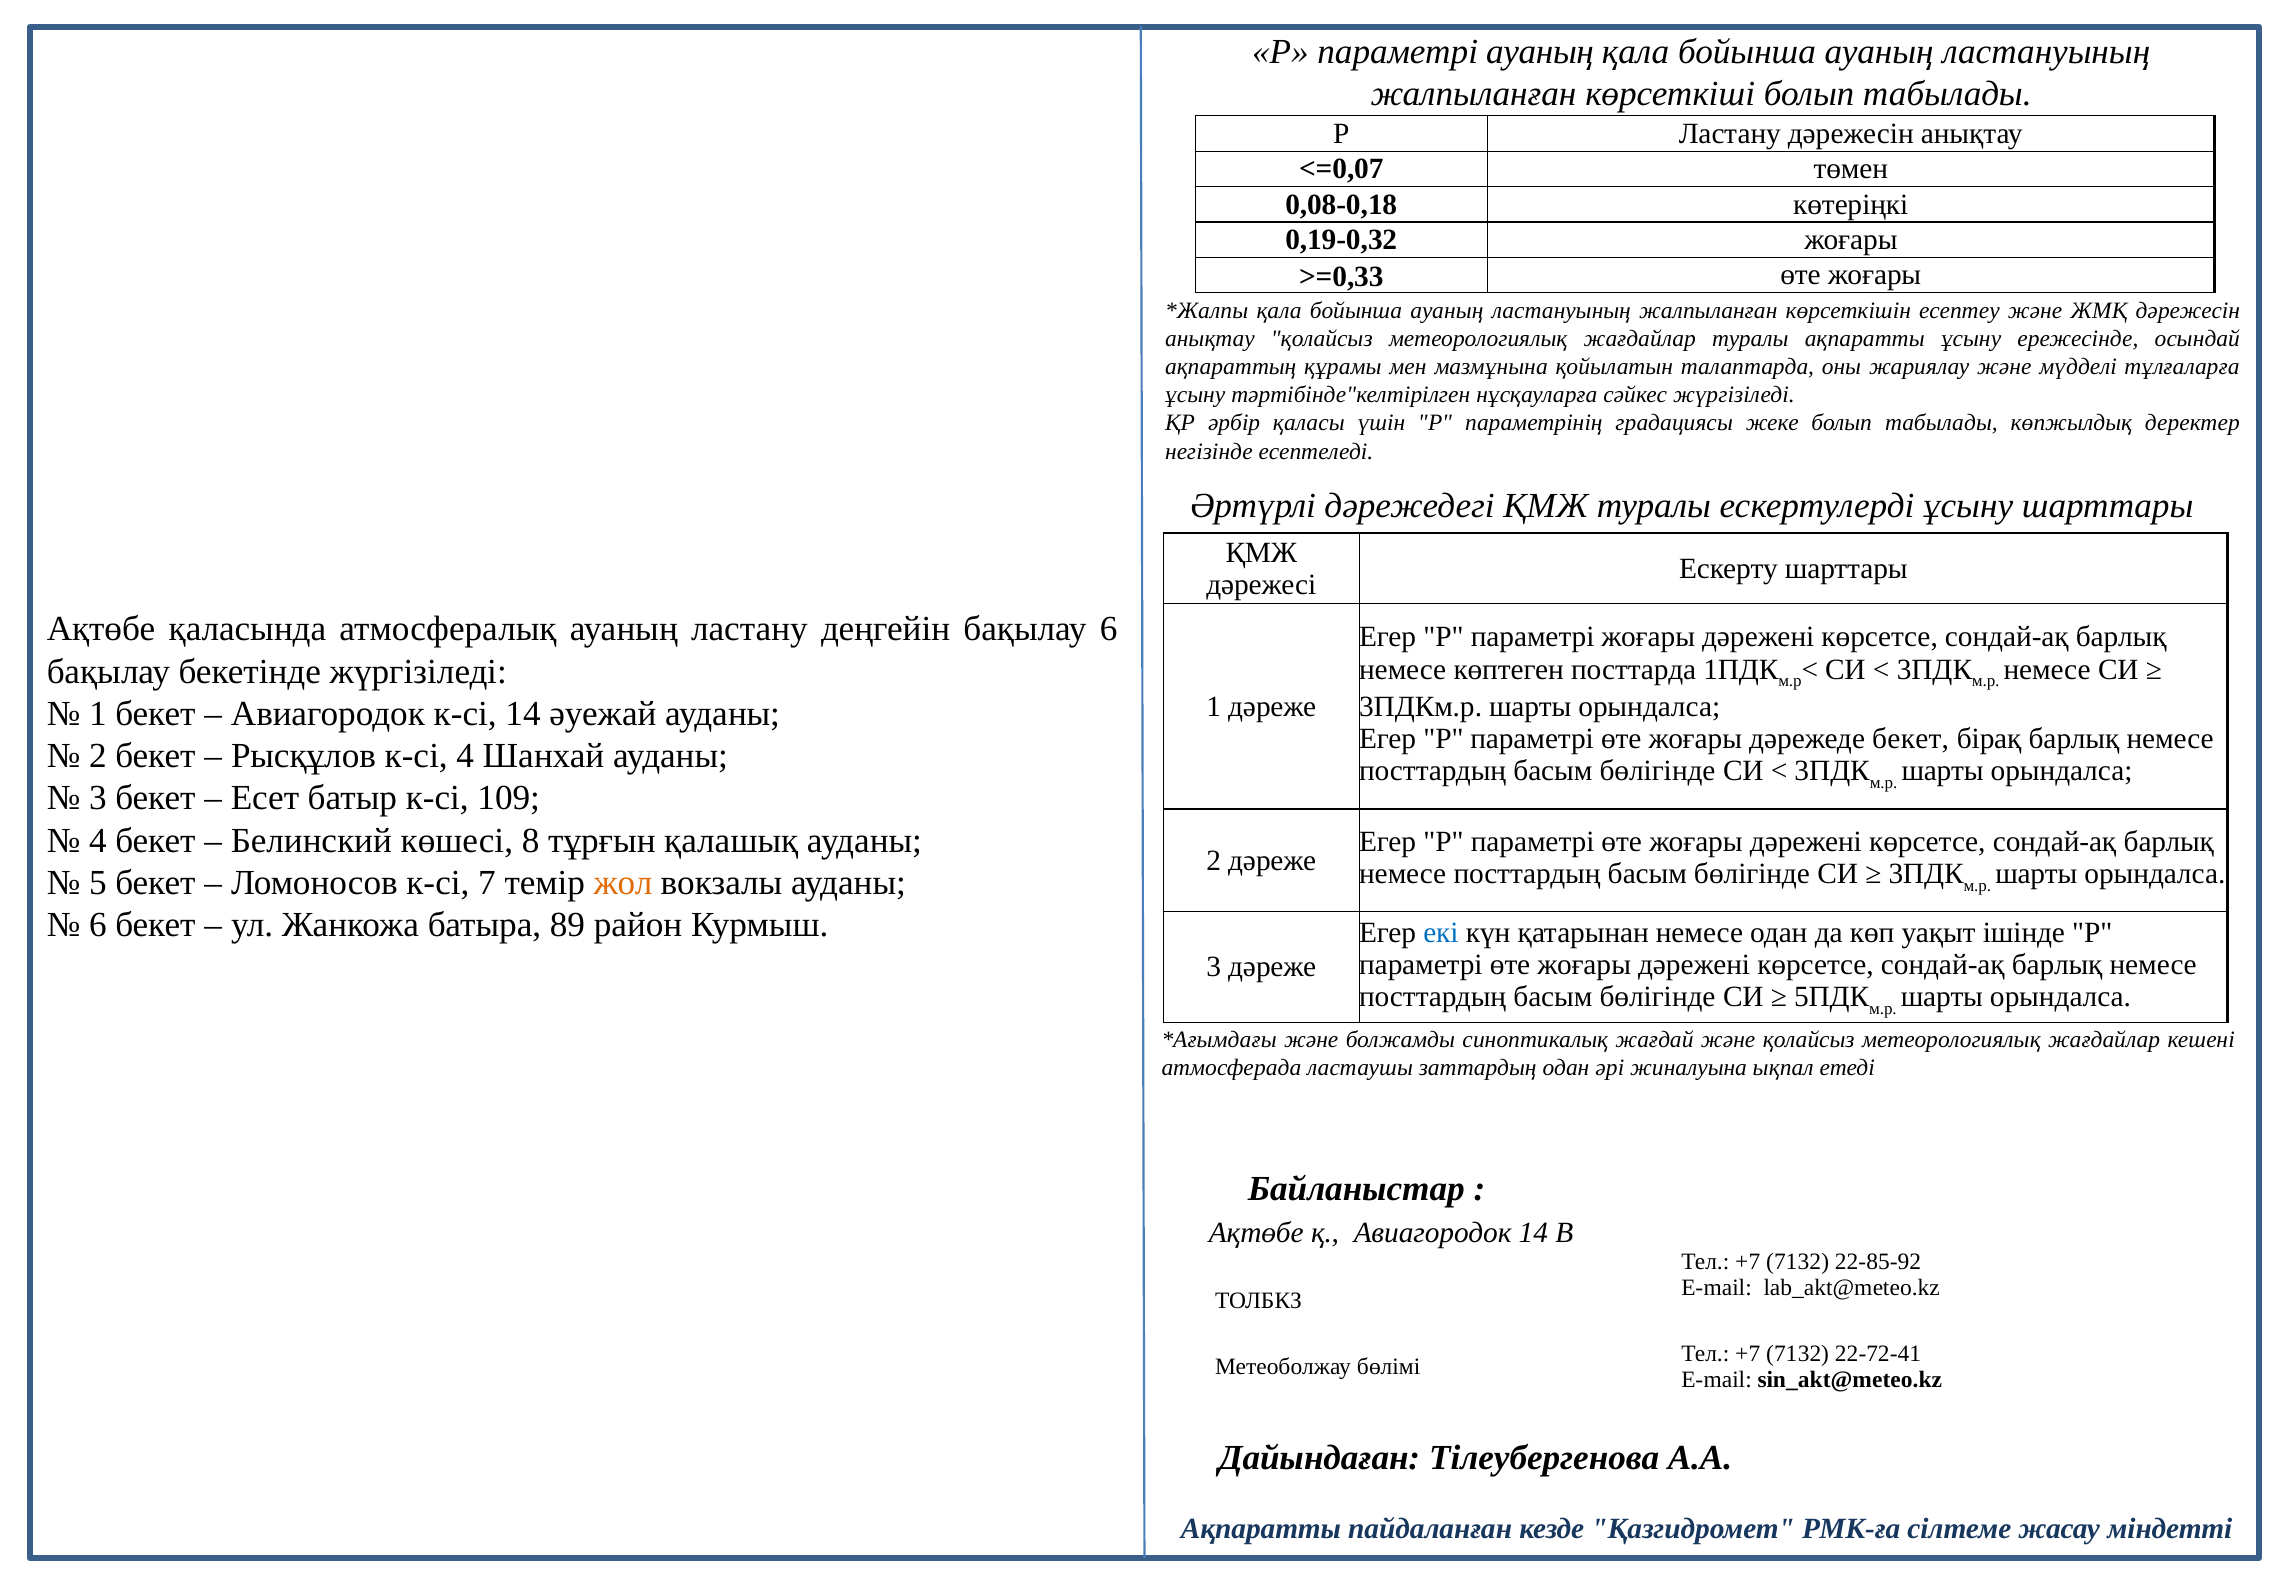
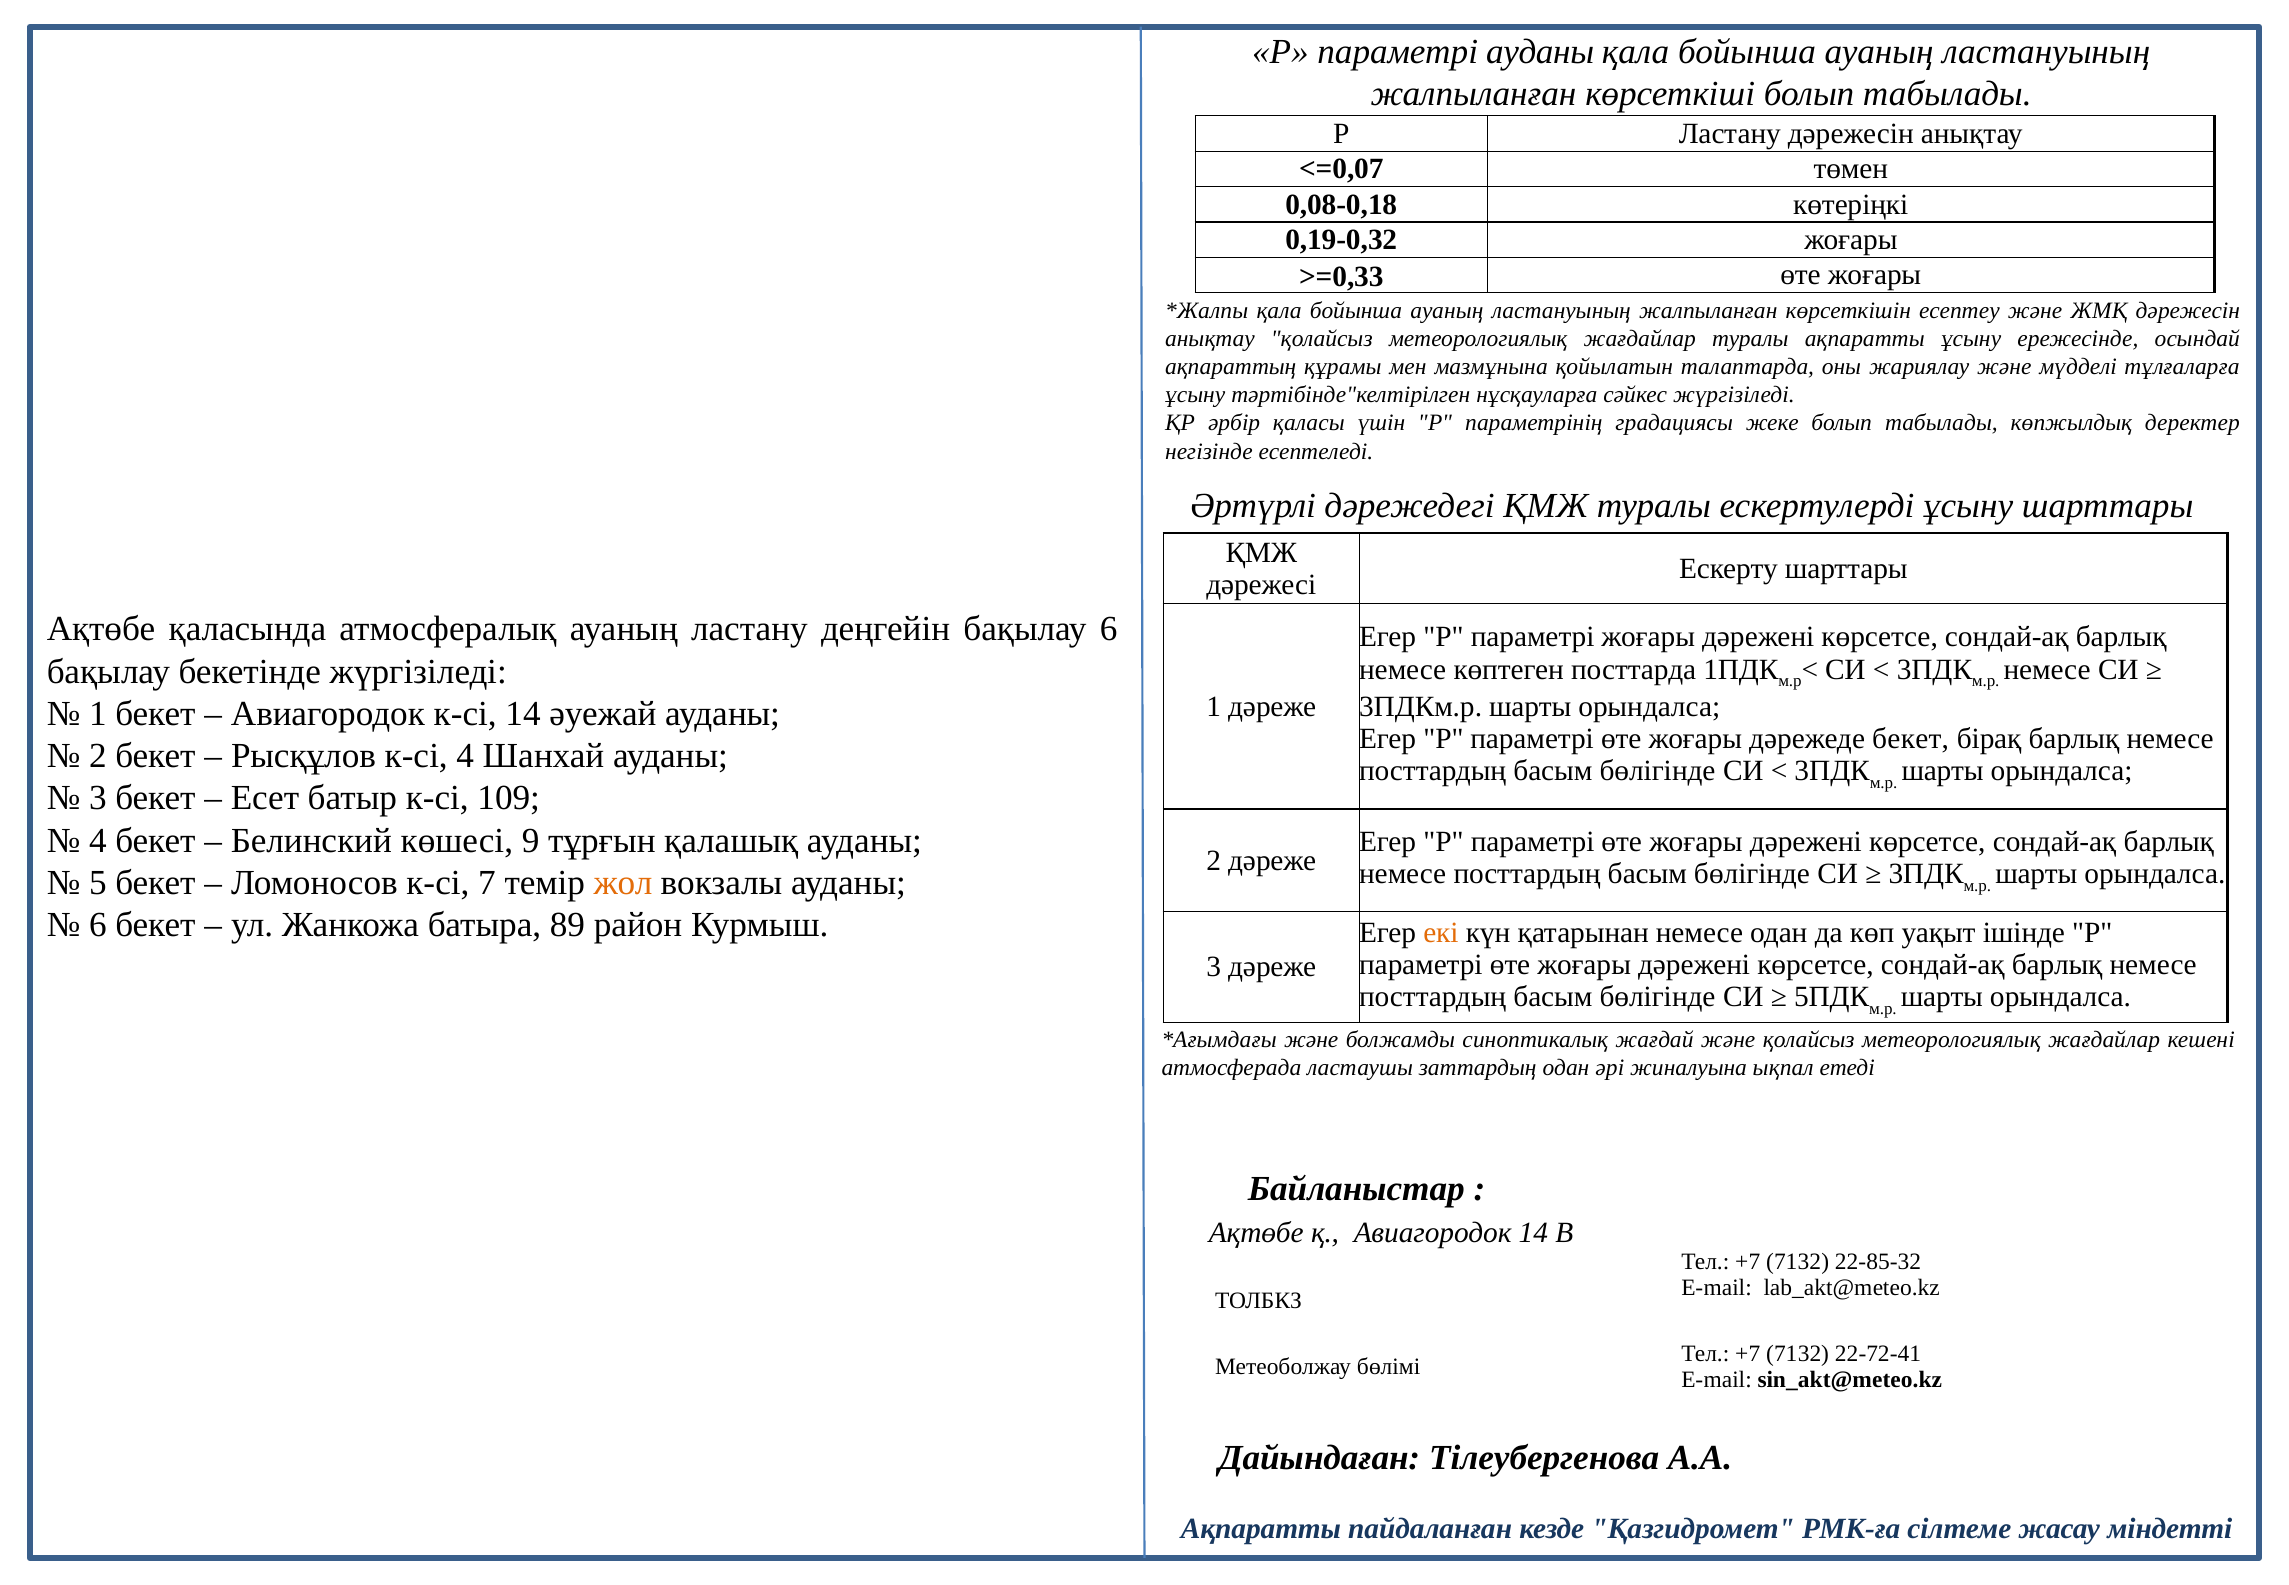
параметрі ауаның: ауаның -> ауданы (1540, 52)
8: 8 -> 9 (531, 840)
екі colour: blue -> orange (1441, 932)
22-85-92: 22-85-92 -> 22-85-32 (1878, 1262)
